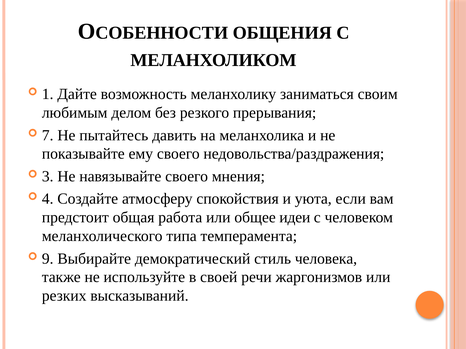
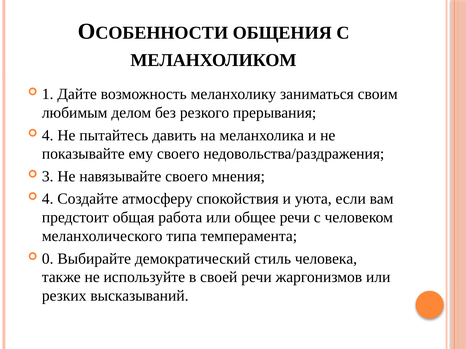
7: 7 -> 4 (48, 135)
общее идеи: идеи -> речи (295, 218)
9: 9 -> 0 (48, 259)
